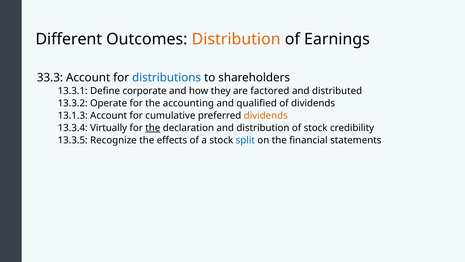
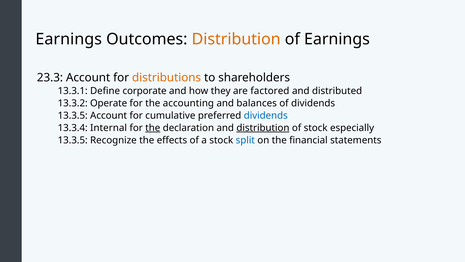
Different: Different -> Earnings (69, 39)
33.3: 33.3 -> 23.3 (50, 78)
distributions colour: blue -> orange (167, 78)
qualified: qualified -> balances (257, 103)
13.1.3: 13.1.3 -> 13.3.5 (73, 115)
dividends colour: orange -> blue (266, 115)
Virtually: Virtually -> Internal (109, 128)
distribution underline: none -> present (263, 128)
credibility: credibility -> especially (352, 128)
